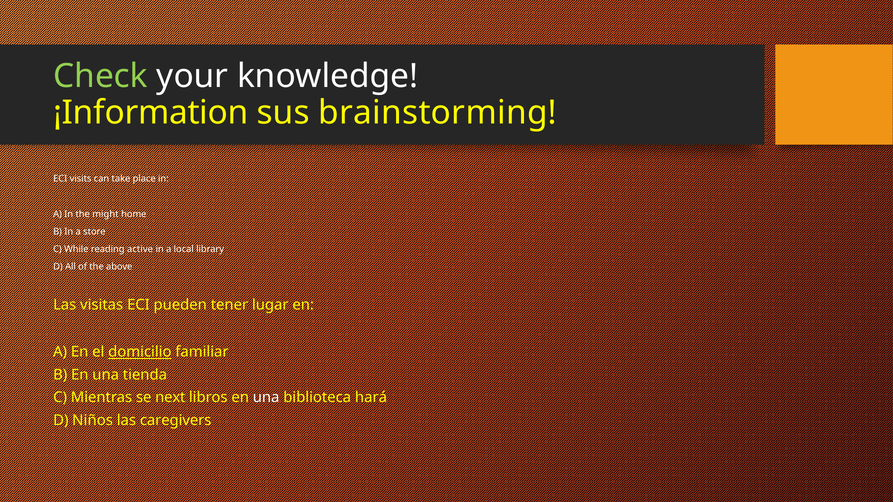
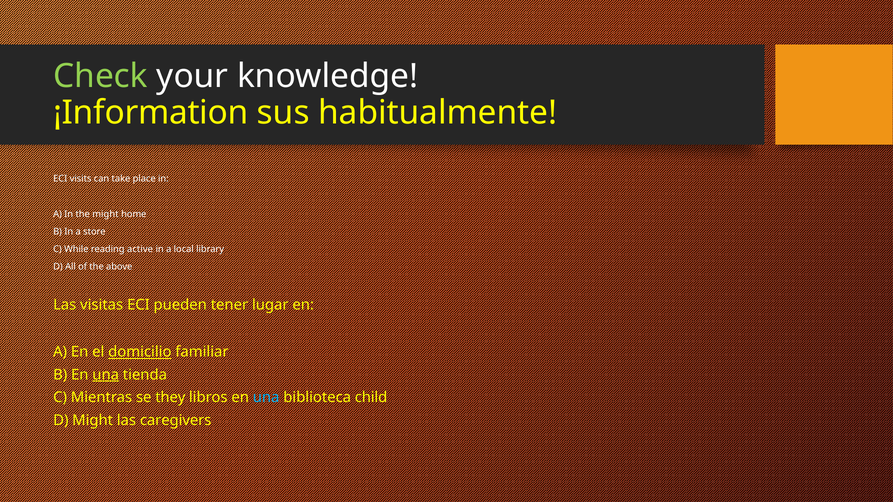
brainstorming: brainstorming -> habitualmente (438, 113)
una underline: none -> present (106, 375)
next: next -> they (170, 398)
una colour: white -> light blue (266, 398)
hará: hará -> child (371, 398)
D Niños: Niños -> Might (93, 421)
